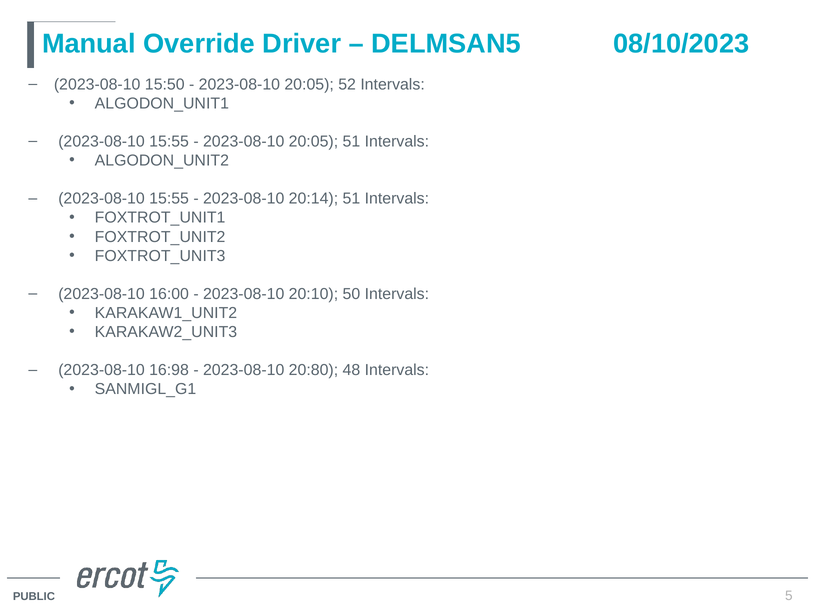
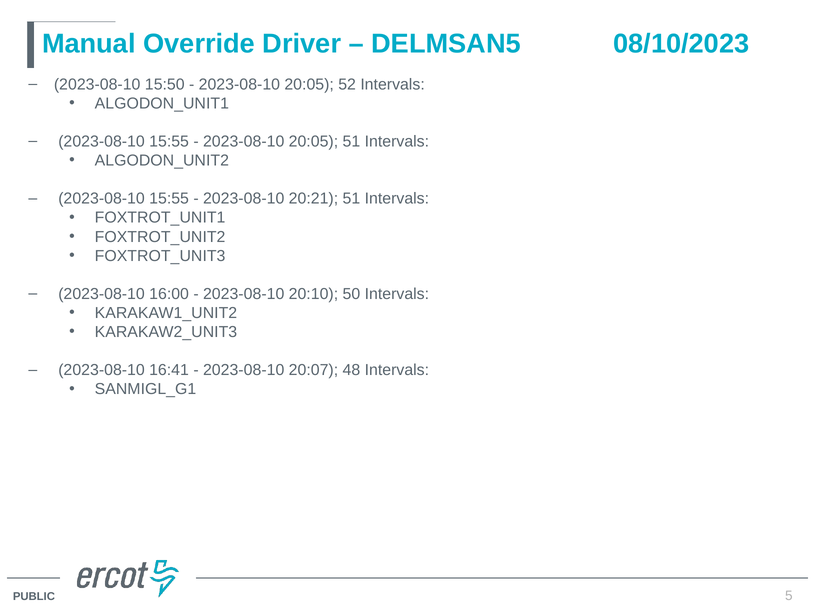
20:14: 20:14 -> 20:21 (313, 199)
16:98: 16:98 -> 16:41 (169, 370)
20:80: 20:80 -> 20:07 (313, 370)
